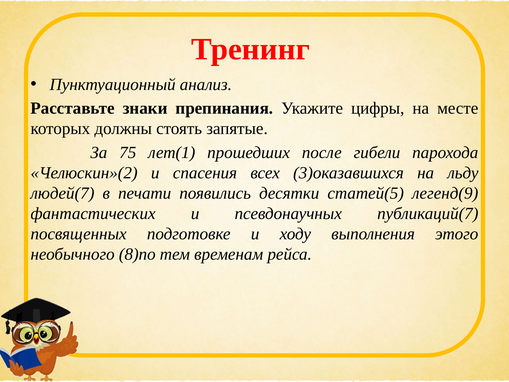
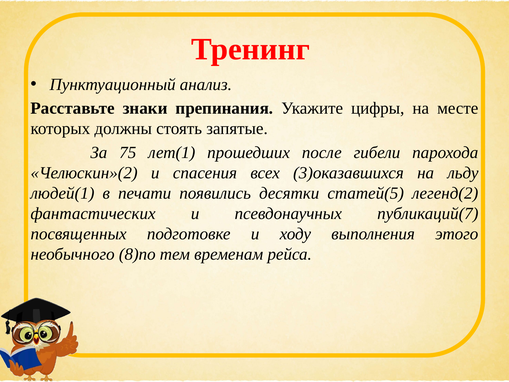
людей(7: людей(7 -> людей(1 (62, 193)
легенд(9: легенд(9 -> легенд(2 (445, 193)
